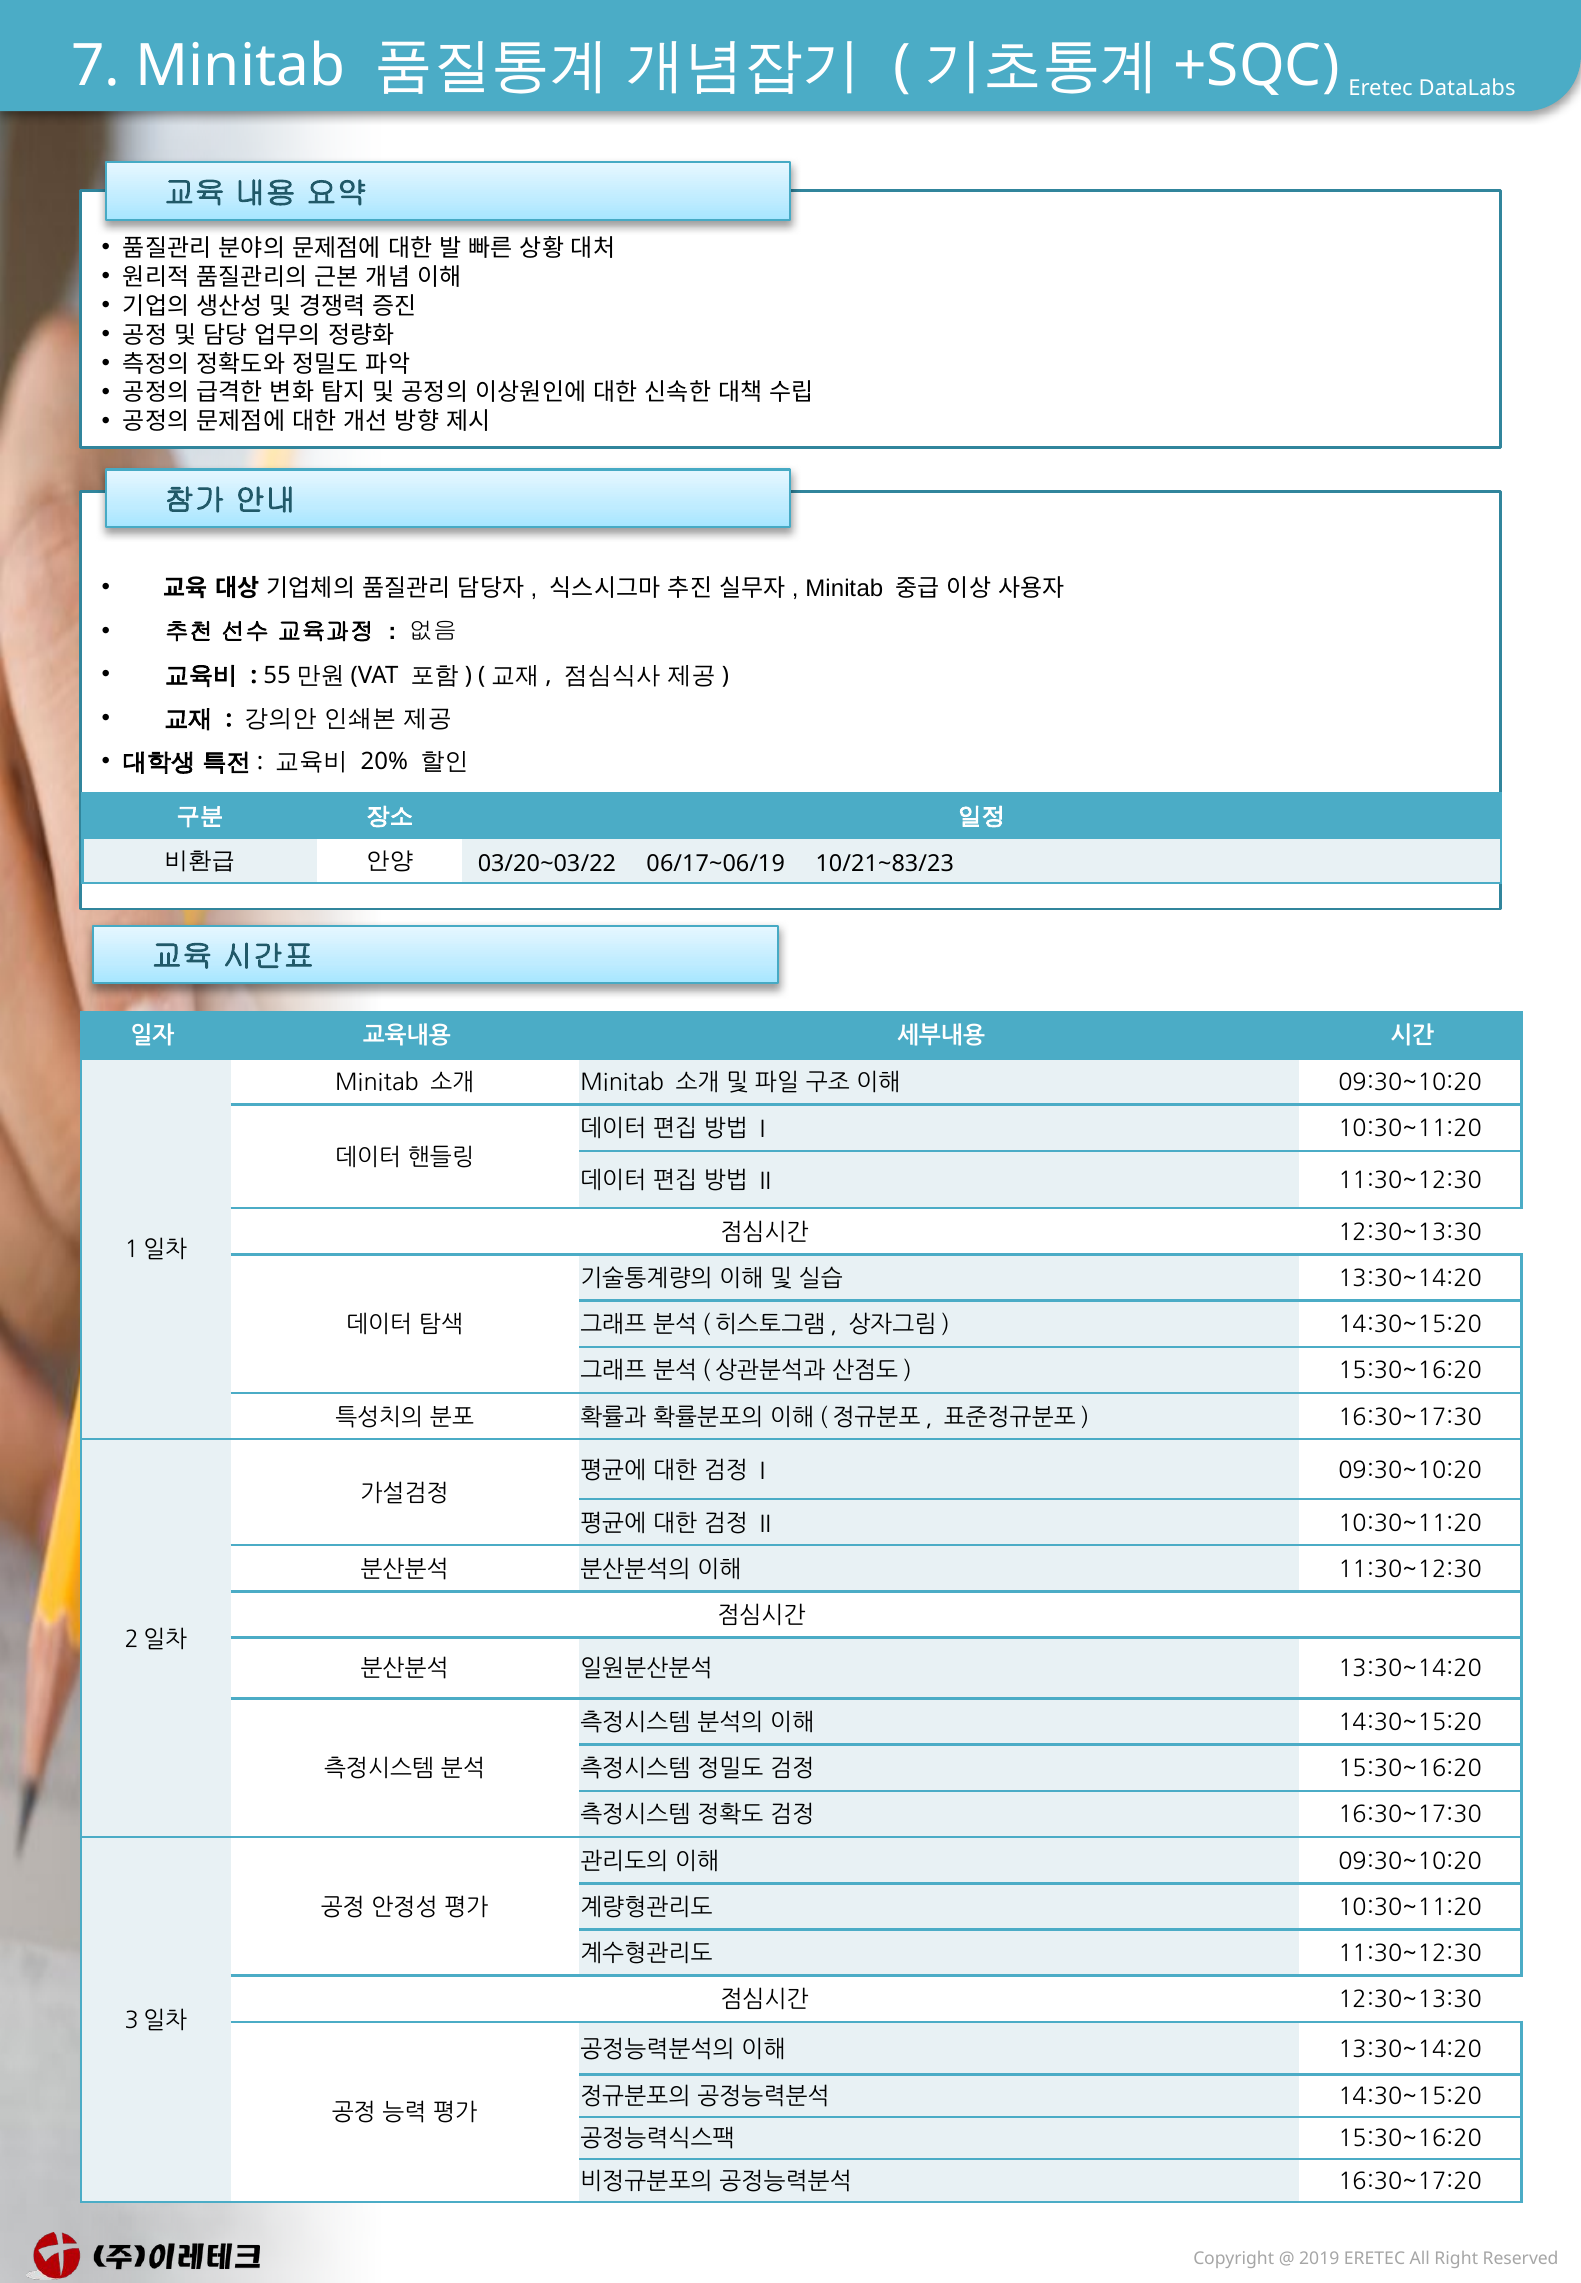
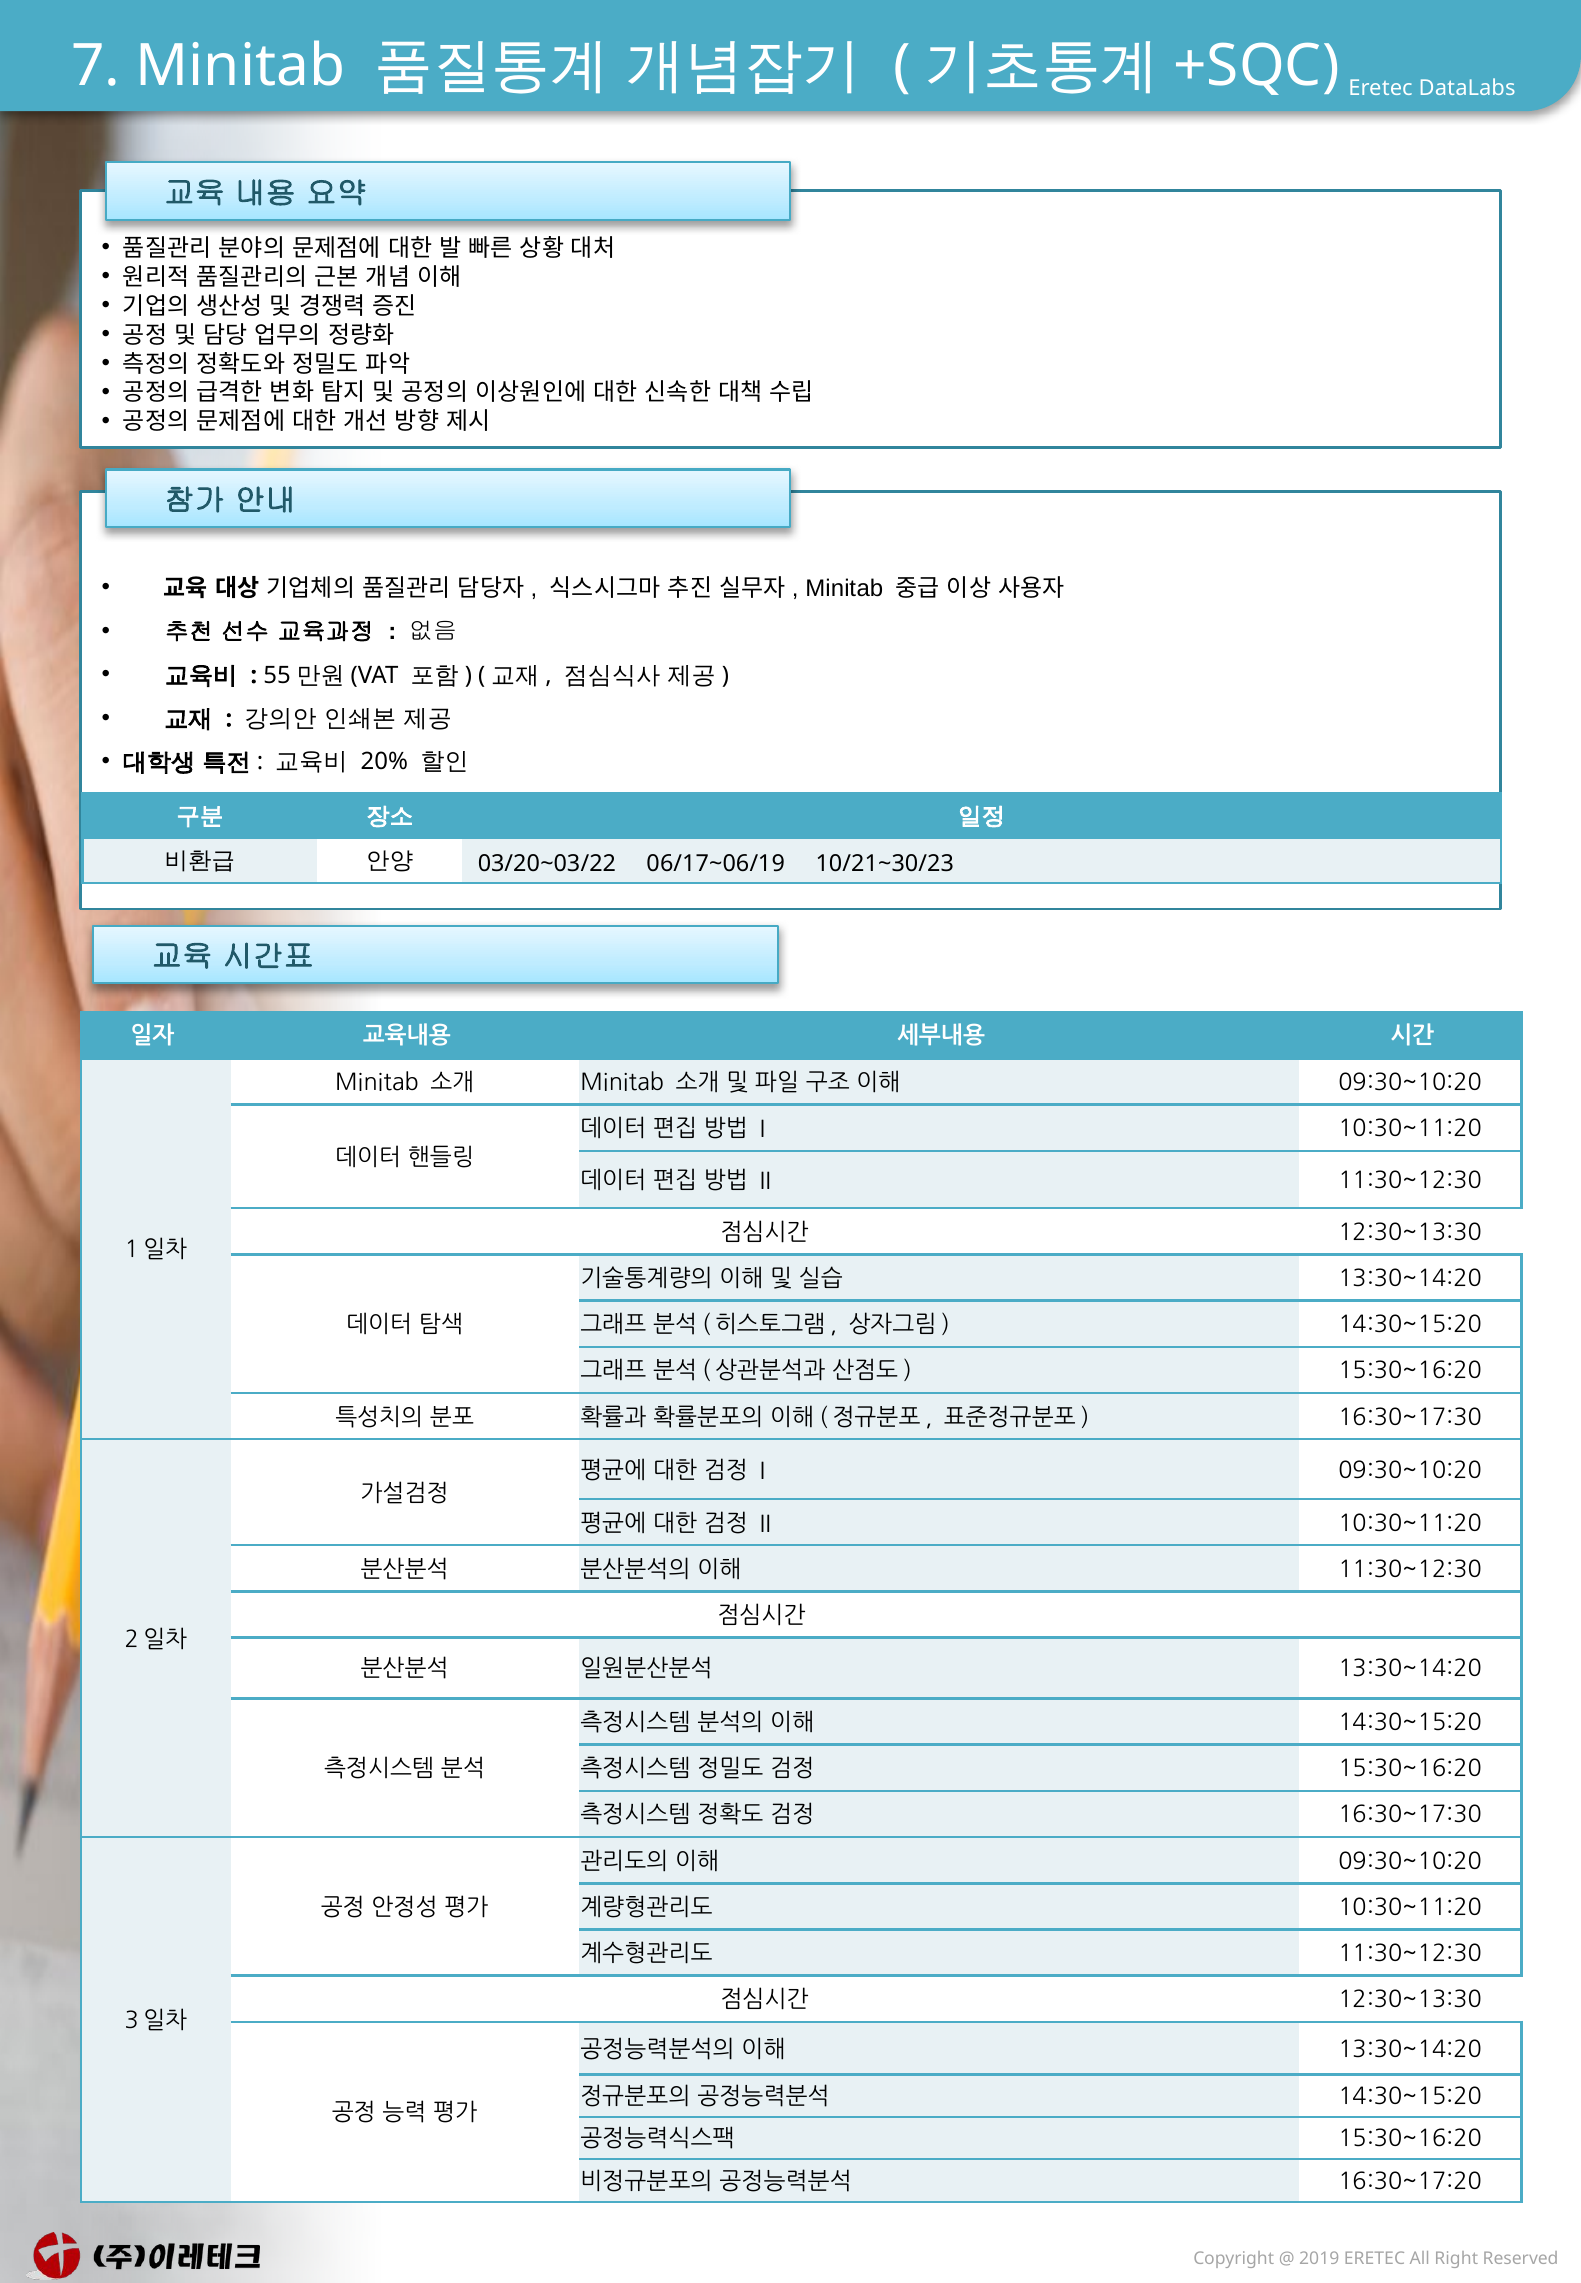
10/21~83/23: 10/21~83/23 -> 10/21~30/23 (885, 864)
